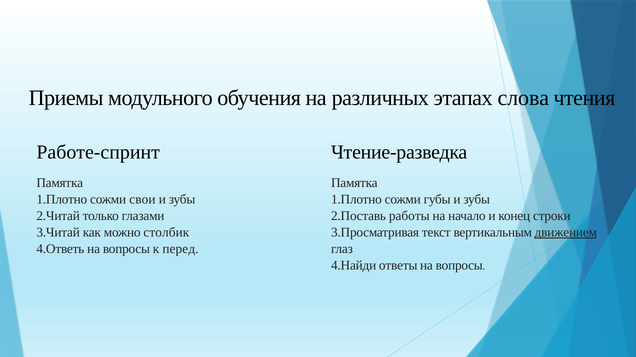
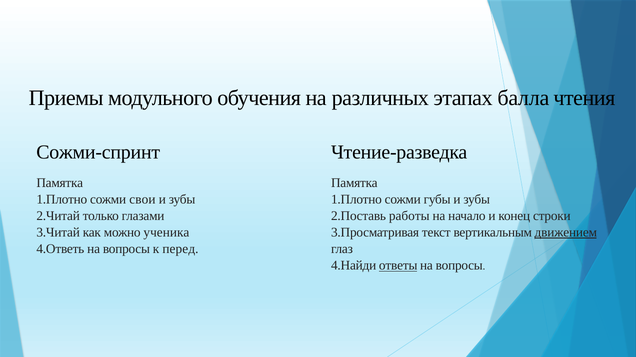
слова: слова -> балла (523, 98)
Работе-спринт: Работе-спринт -> Сожми-спринт (98, 153)
столбик: столбик -> ученика (166, 233)
ответы underline: none -> present (398, 266)
